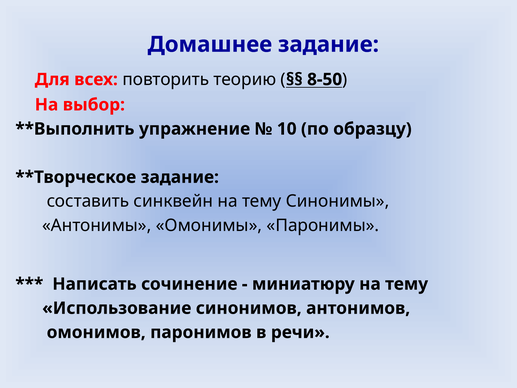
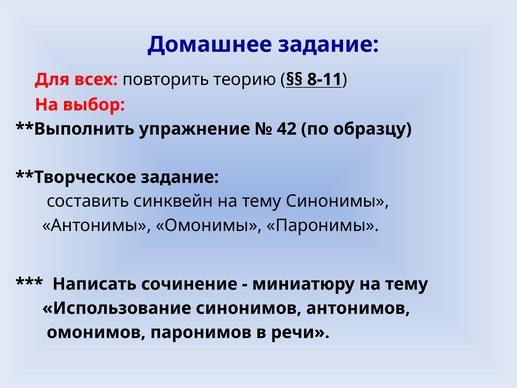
8-50: 8-50 -> 8-11 (325, 79)
10: 10 -> 42 (287, 129)
